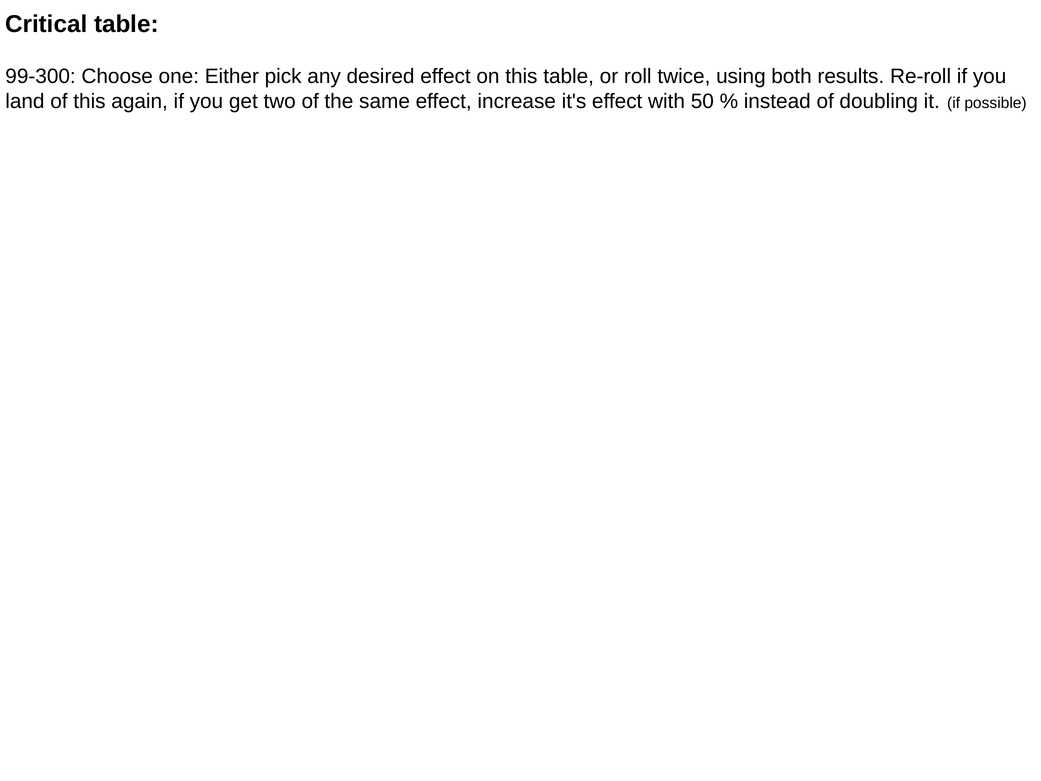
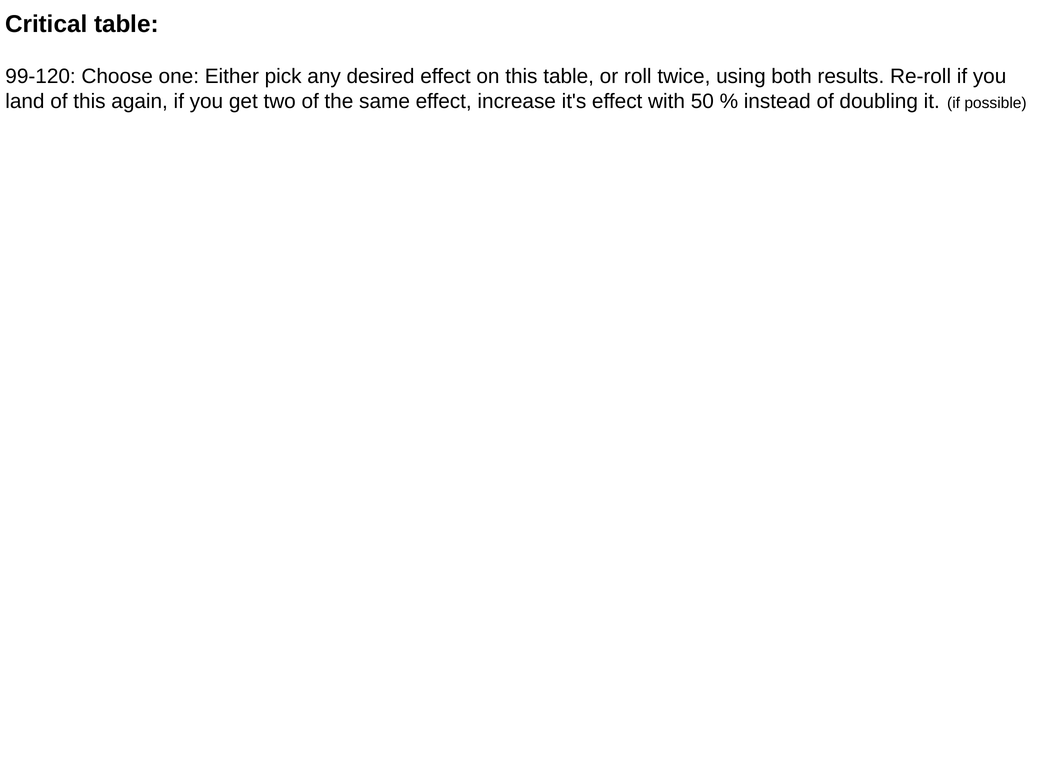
99-300: 99-300 -> 99-120 (41, 76)
